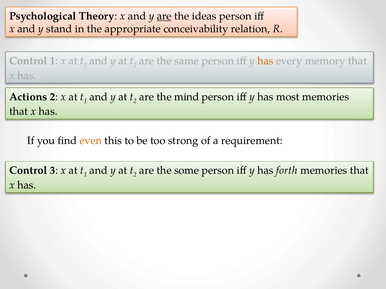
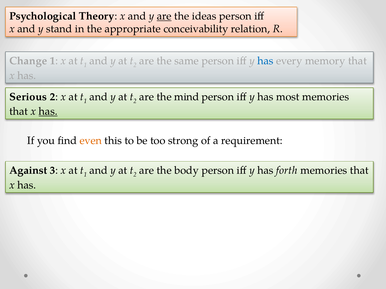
Control: Control -> Change (28, 61)
has colour: orange -> blue (265, 61)
Actions: Actions -> Serious (28, 97)
has underline: none -> present (48, 112)
Control: Control -> Against (28, 171)
some: some -> body (187, 171)
